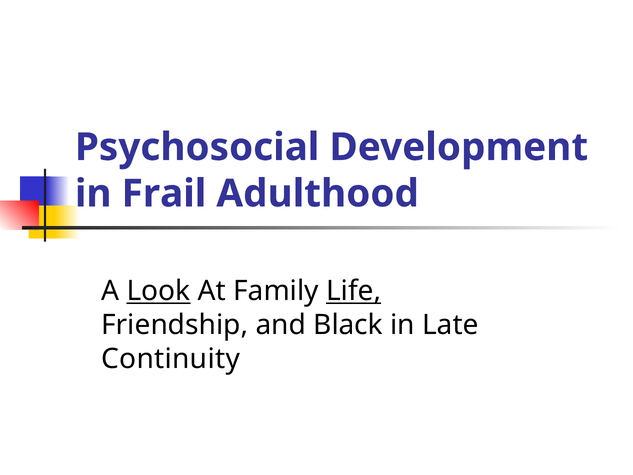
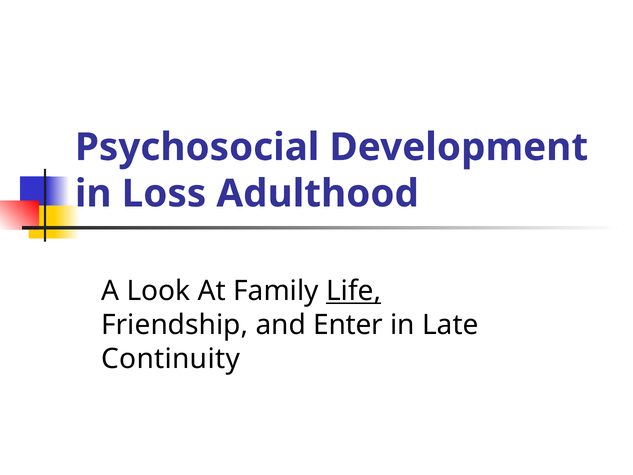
Frail: Frail -> Loss (164, 194)
Look underline: present -> none (158, 291)
Black: Black -> Enter (348, 325)
